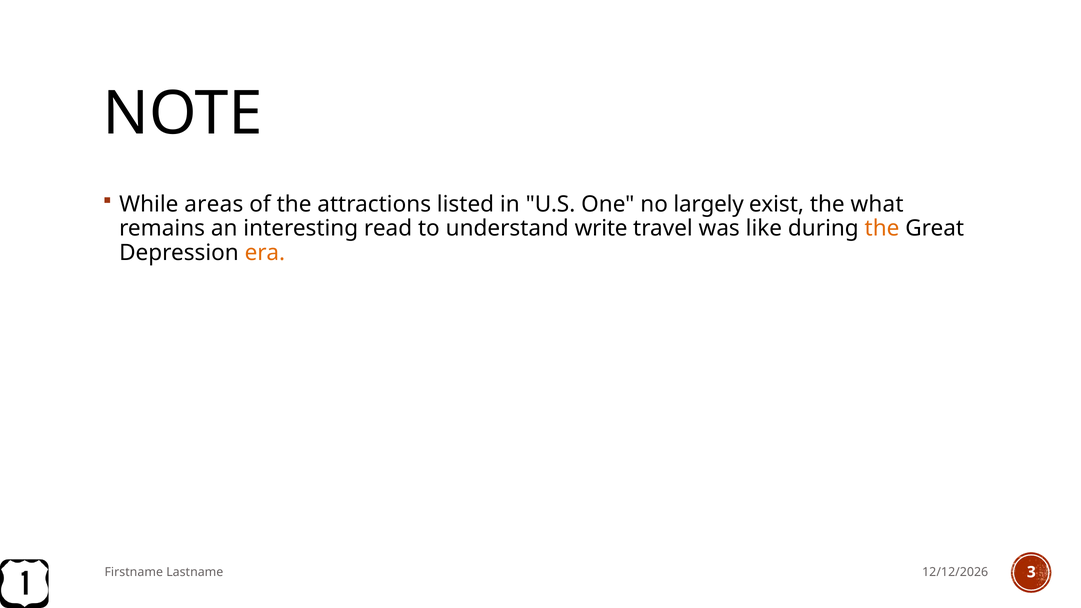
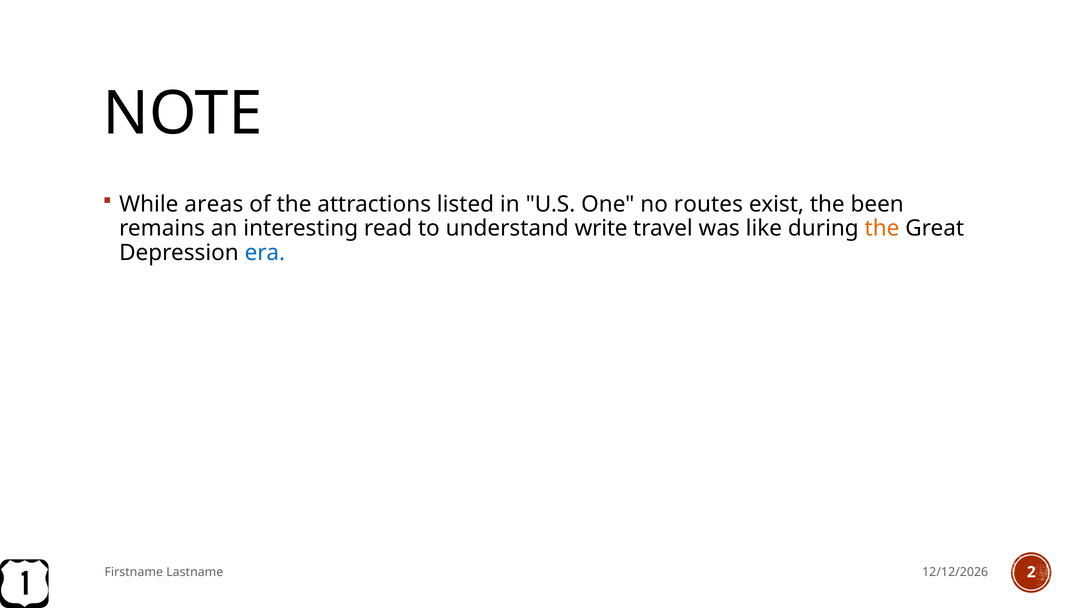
largely: largely -> routes (708, 204)
what: what -> been (877, 204)
era colour: orange -> blue (265, 253)
3: 3 -> 2 (1031, 572)
